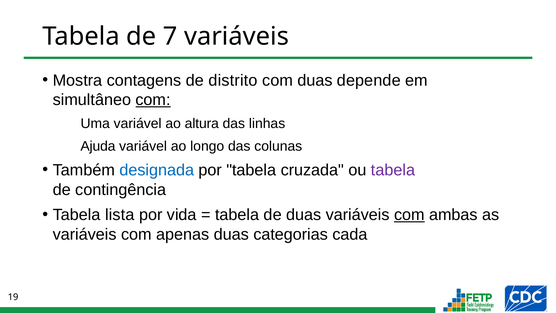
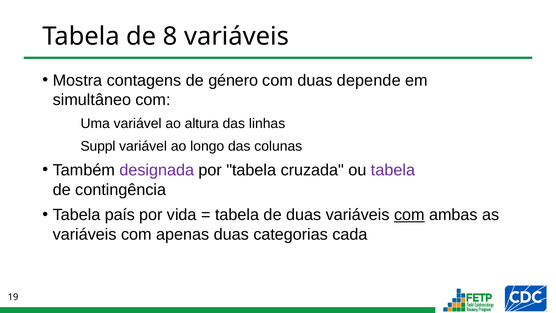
7: 7 -> 8 (170, 37)
distrito: distrito -> género (233, 80)
com underline: present -> none (153, 100)
Ajuda: Ajuda -> Suppl (98, 146)
designada colour: blue -> purple (157, 170)
lista: lista -> país (120, 215)
